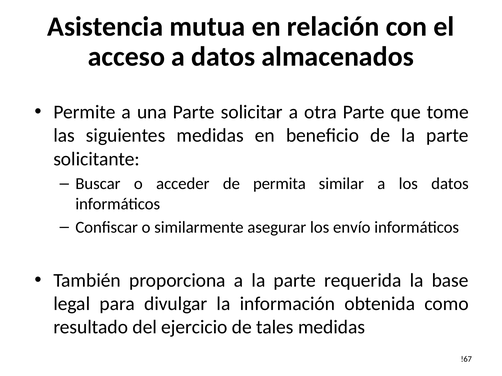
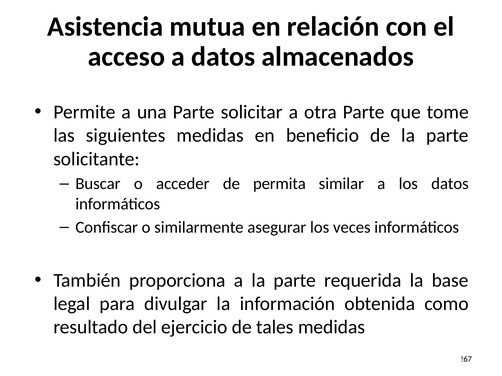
envío: envío -> veces (352, 228)
